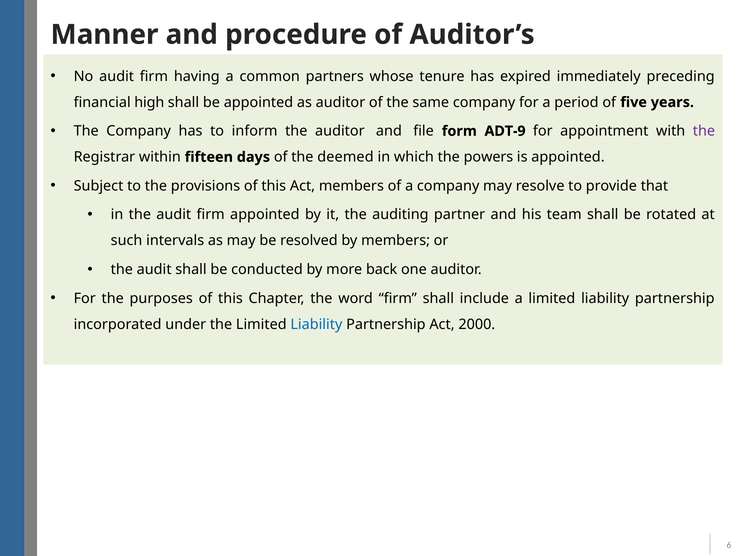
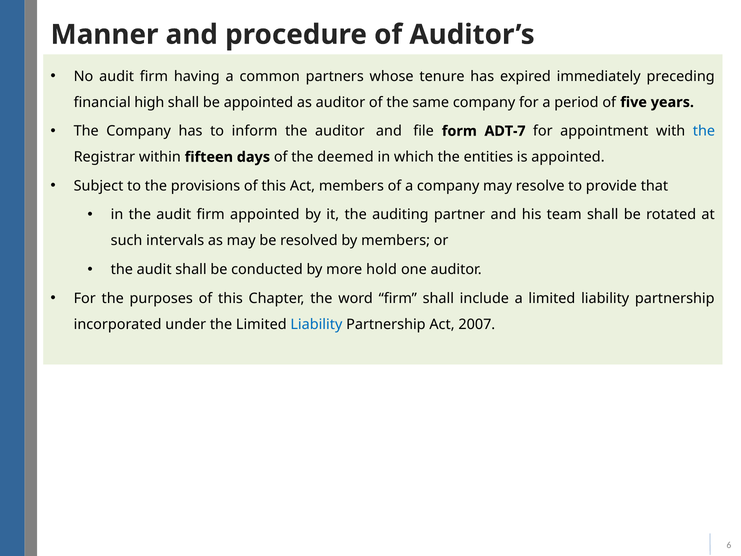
ADT-9: ADT-9 -> ADT-7 (505, 131)
the colour: purple -> blue (704, 131)
powers: powers -> entities (488, 157)
back: back -> hold (382, 269)
2000: 2000 -> 2007 (477, 324)
